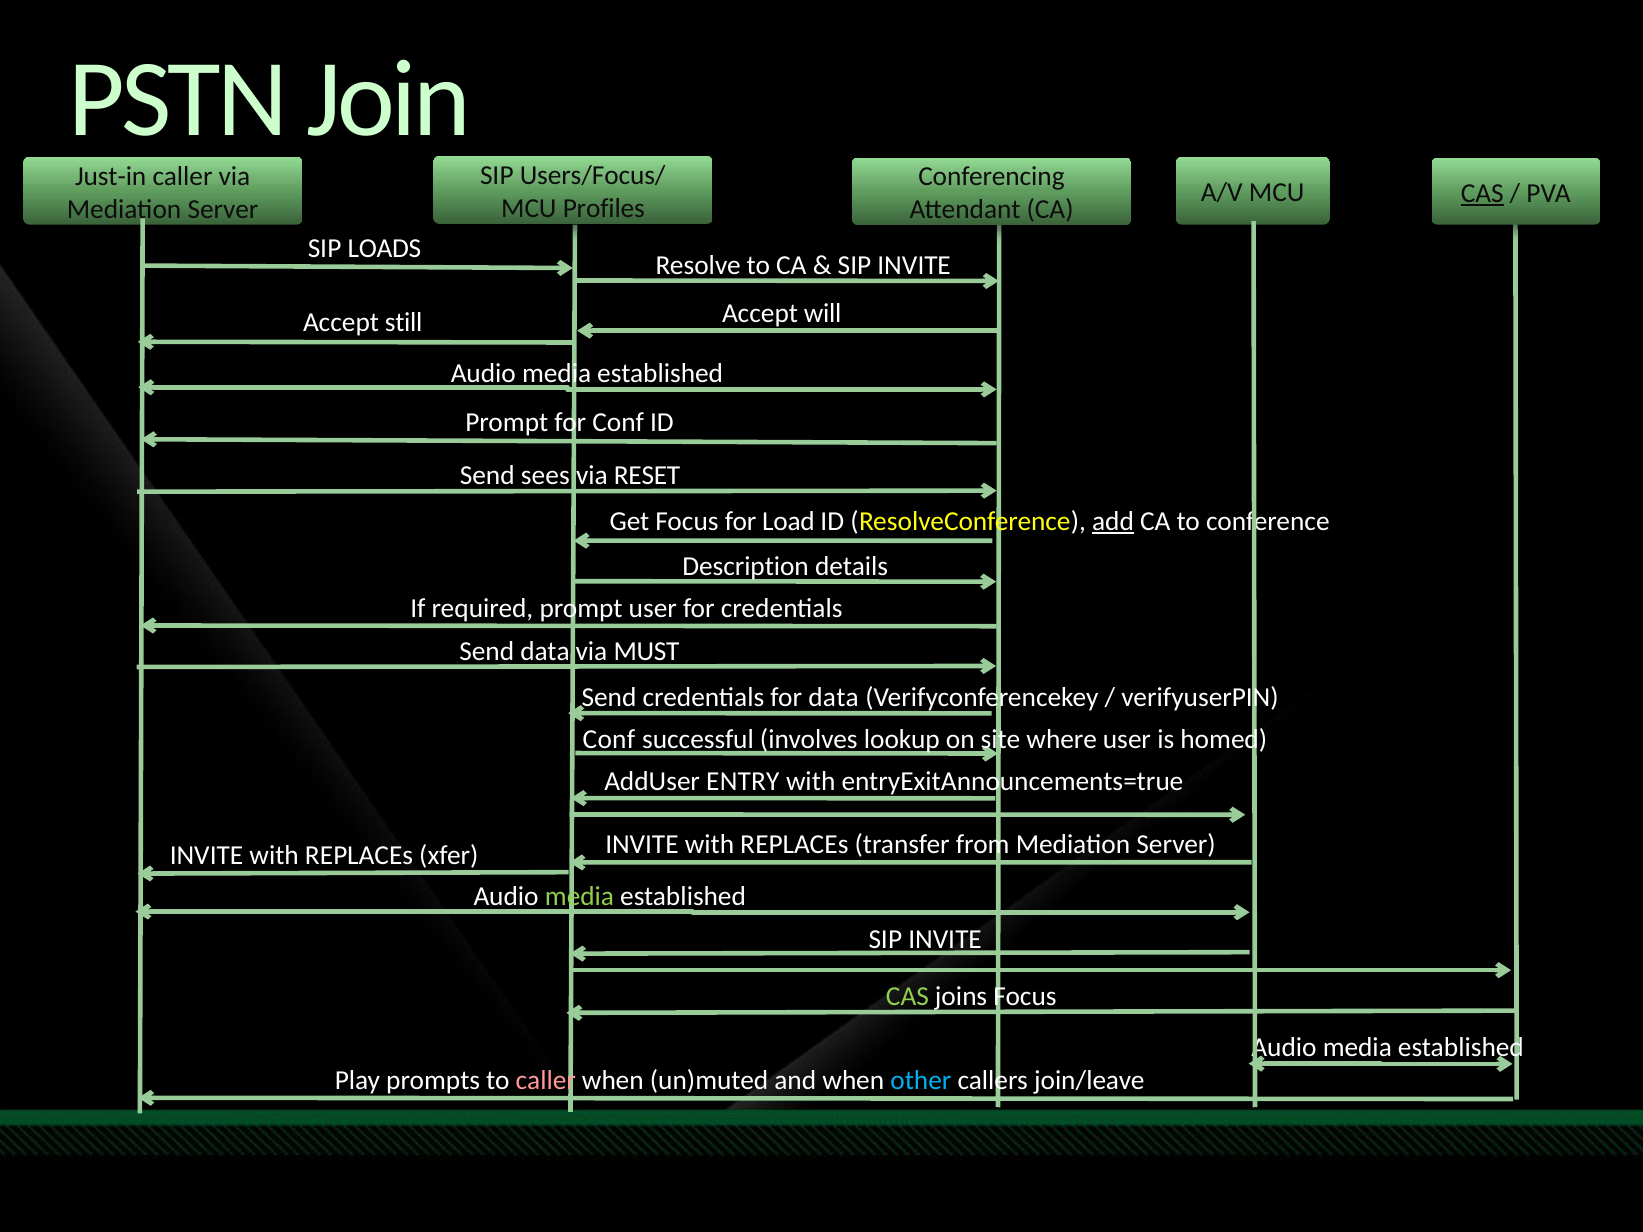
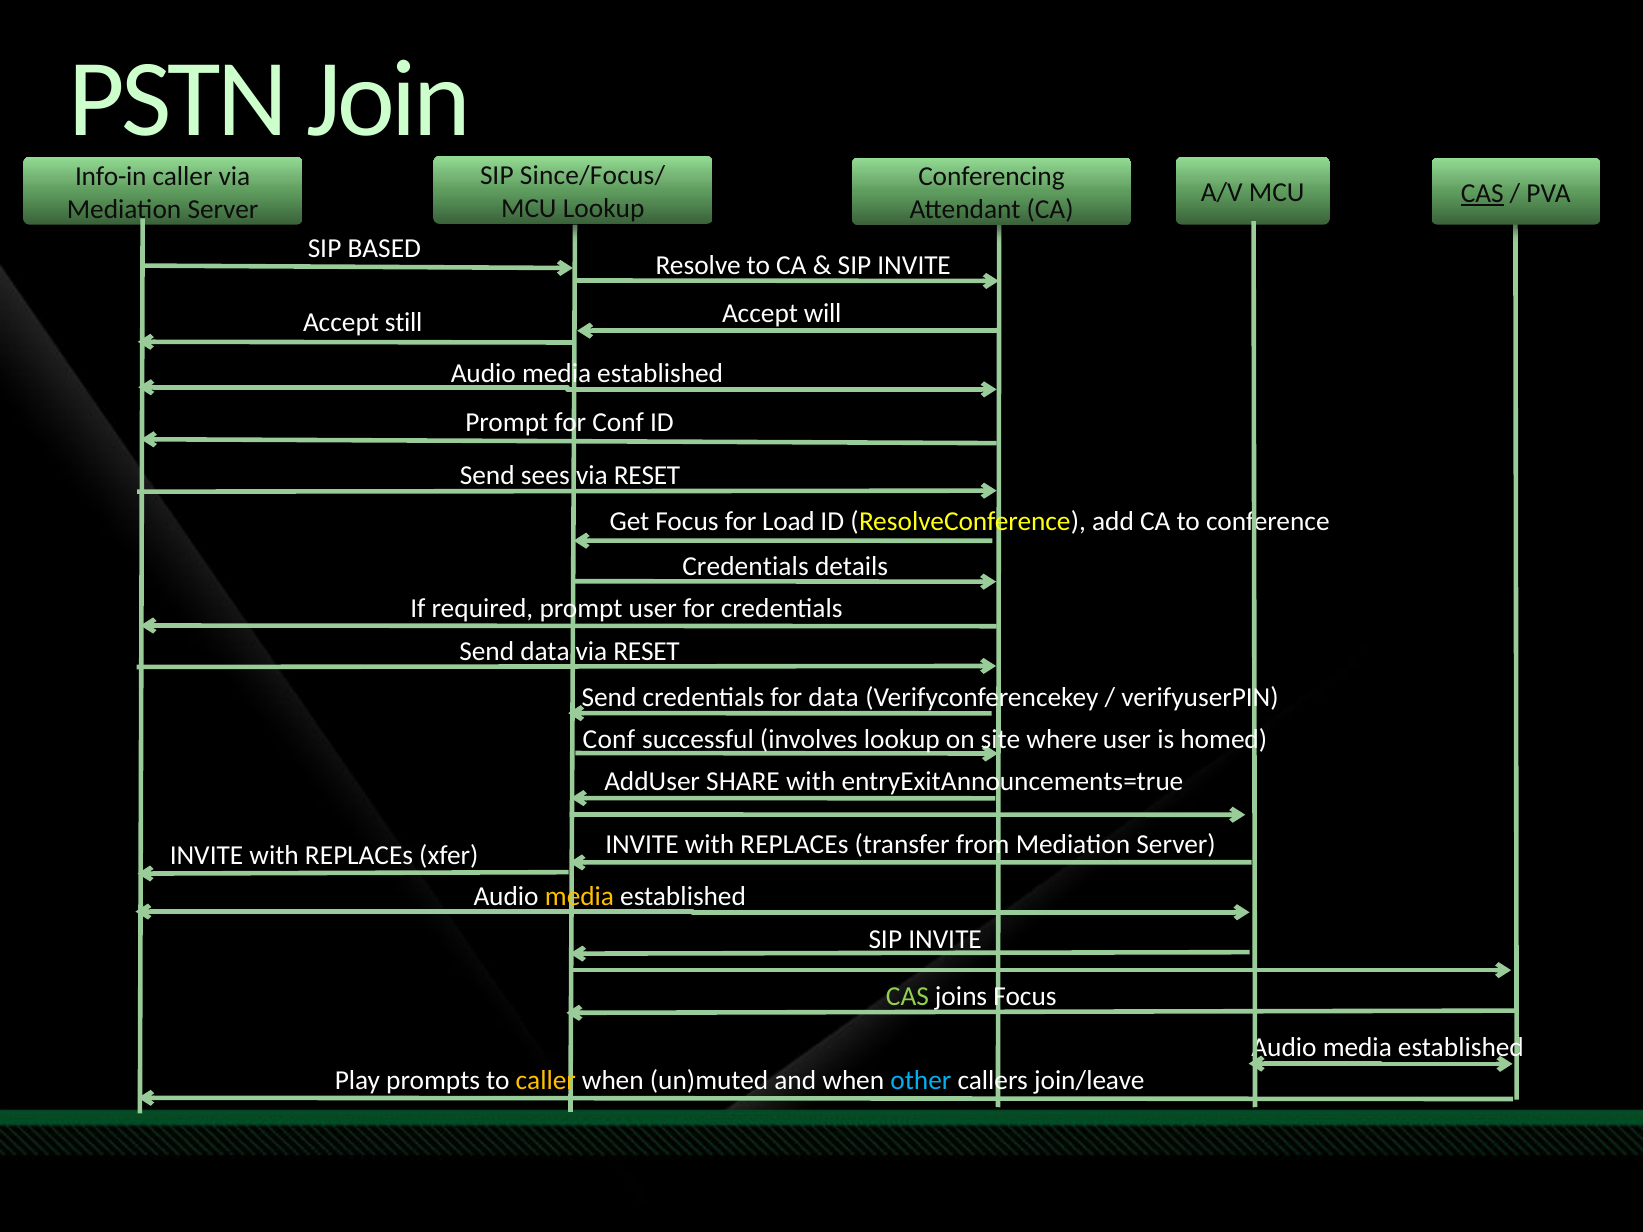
Users/Focus/: Users/Focus/ -> Since/Focus/ (592, 176)
Just-in: Just-in -> Info-in (111, 176)
MCU Profiles: Profiles -> Lookup (604, 208)
LOADS: LOADS -> BASED (384, 249)
add underline: present -> none (1113, 521)
Description: Description -> Credentials (746, 567)
data via MUST: MUST -> RESET (647, 652)
ENTRY: ENTRY -> SHARE (743, 782)
media colour: light green -> yellow (579, 897)
caller colour: pink -> yellow (546, 1080)
